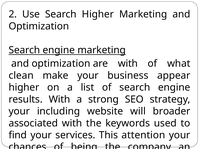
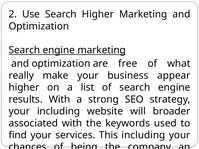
are with: with -> free (128, 64)
clean: clean -> really (21, 76)
This attention: attention -> including (143, 135)
